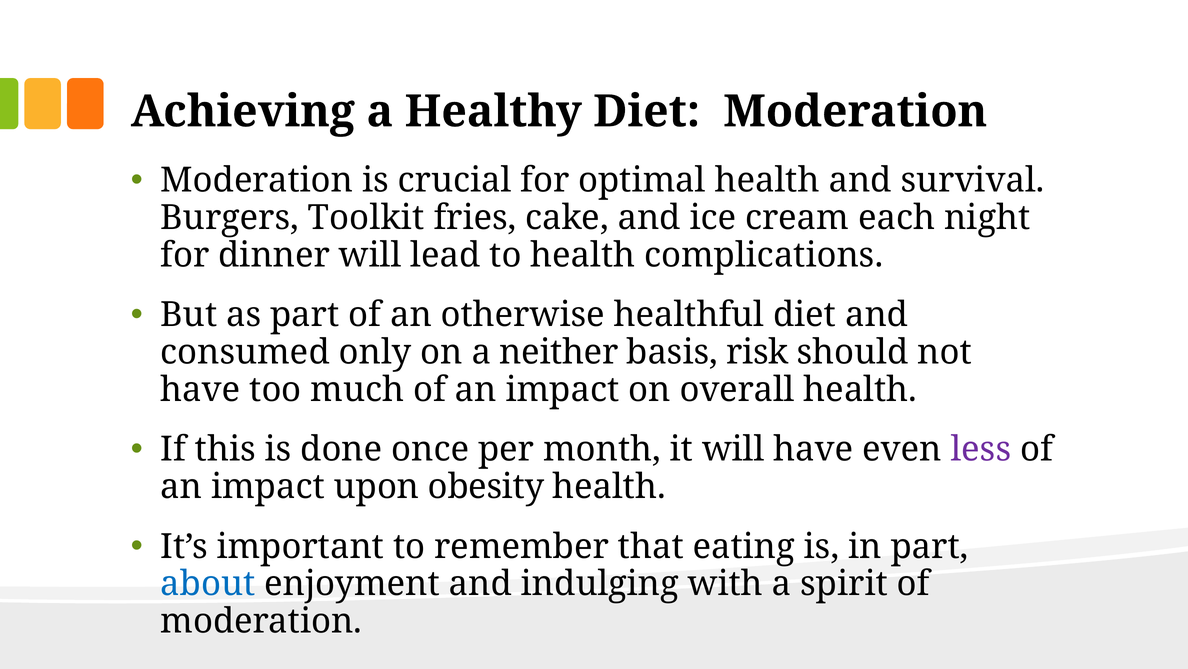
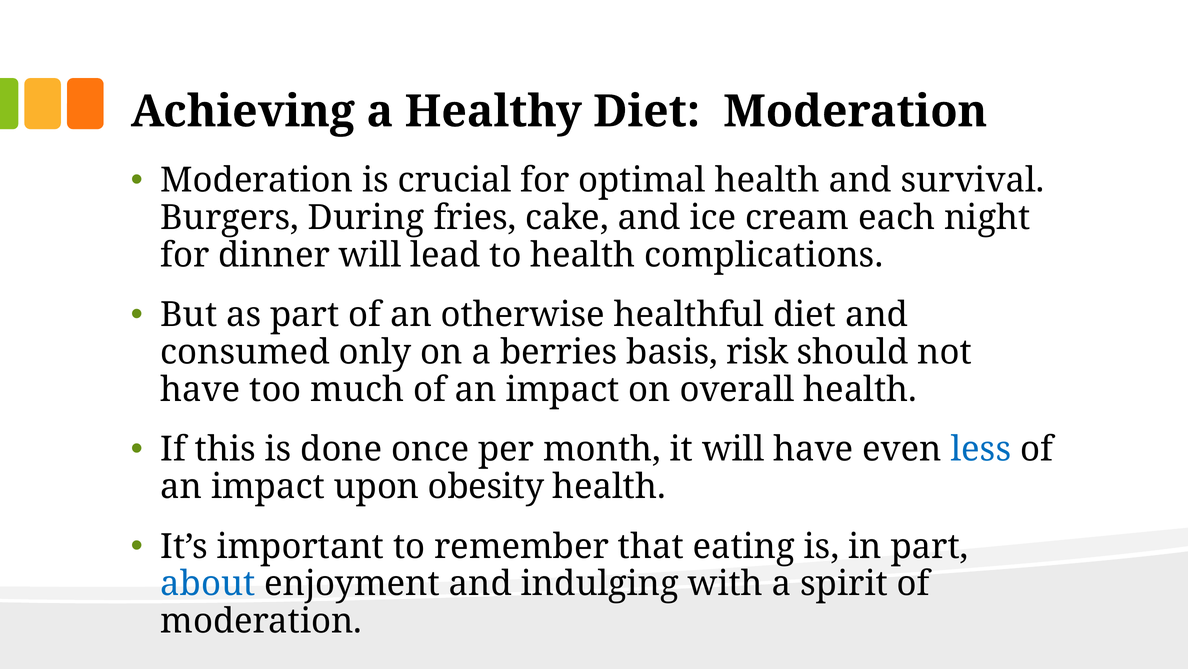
Toolkit: Toolkit -> During (366, 218)
neither: neither -> berries (559, 352)
less colour: purple -> blue (981, 449)
